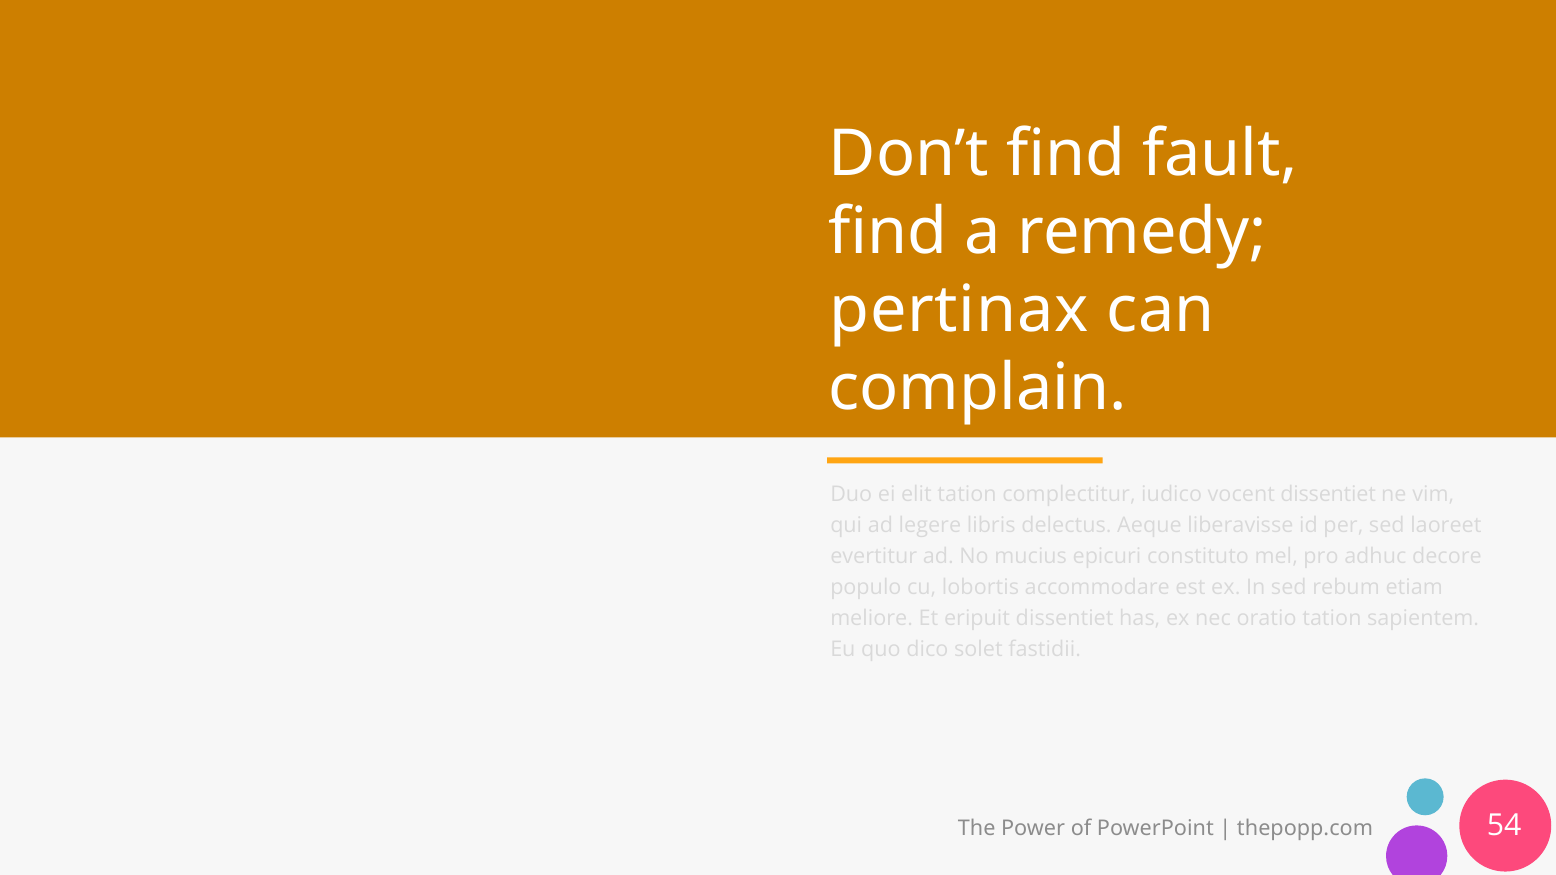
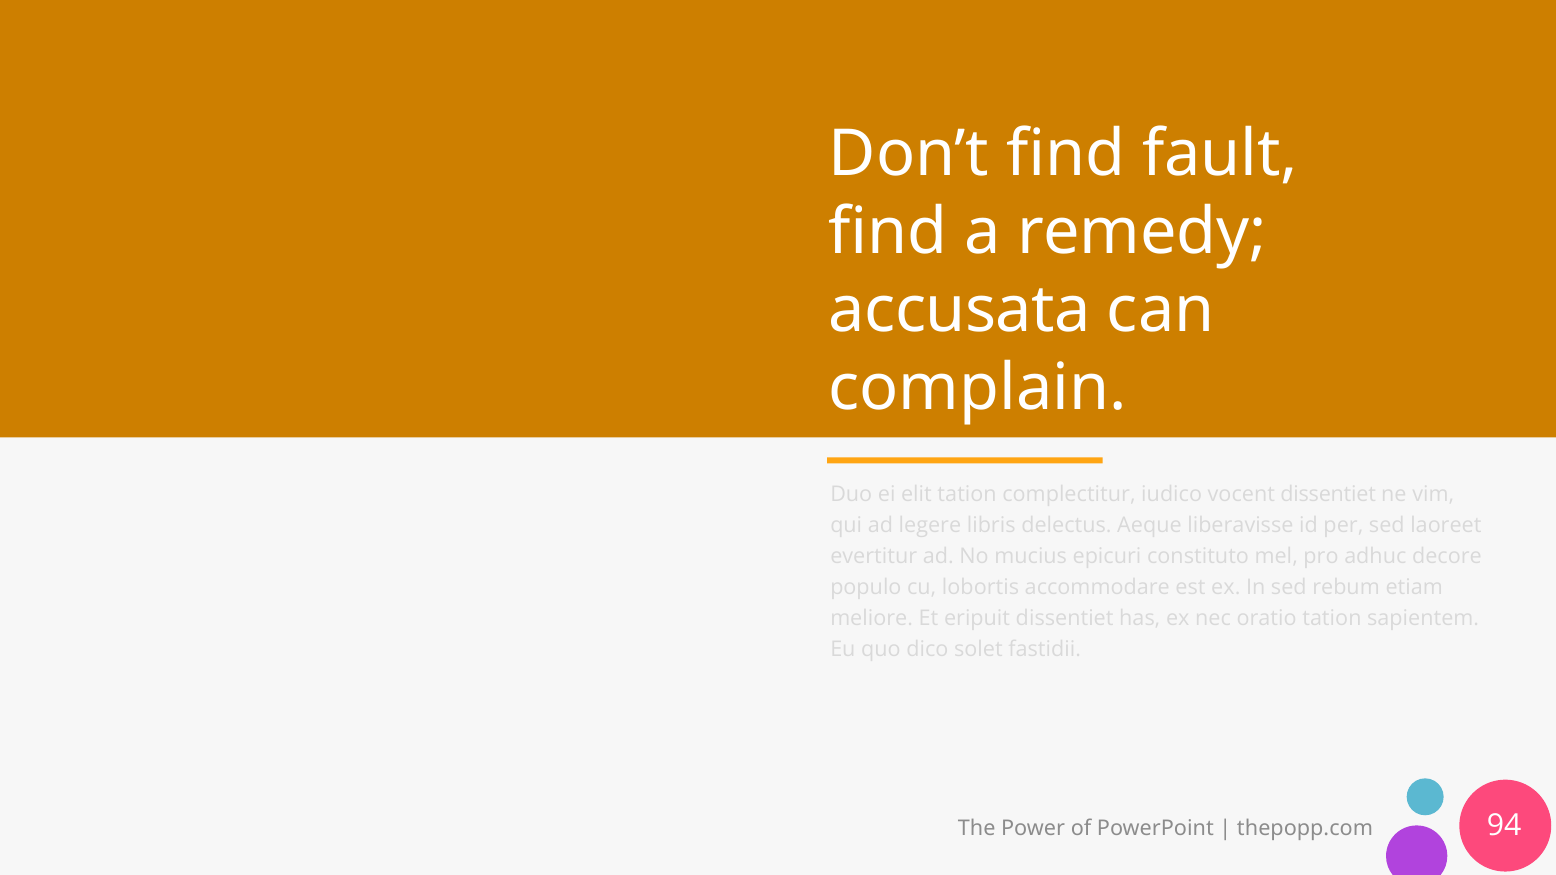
pertinax: pertinax -> accusata (960, 310)
54: 54 -> 94 (1504, 826)
